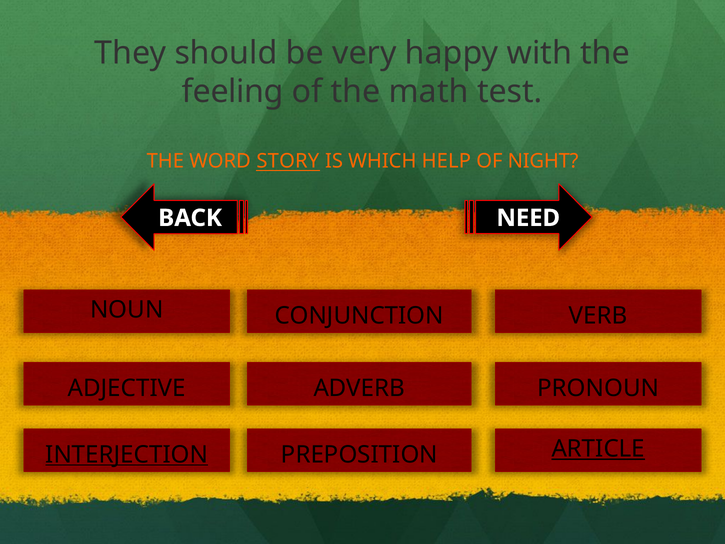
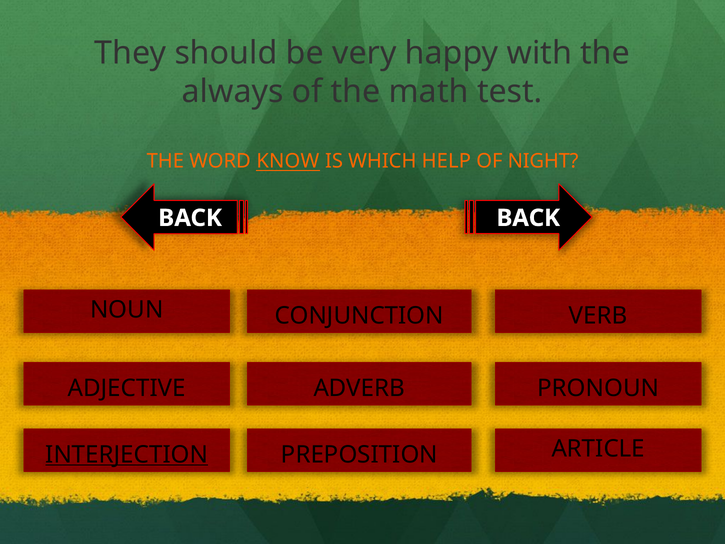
feeling: feeling -> always (233, 92)
STORY: STORY -> KNOW (288, 161)
BACK NEED: NEED -> BACK (528, 218)
ARTICLE underline: present -> none (598, 449)
